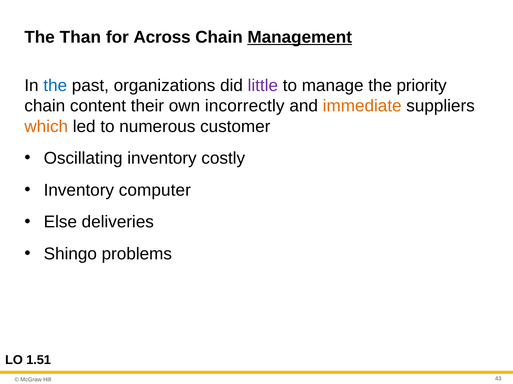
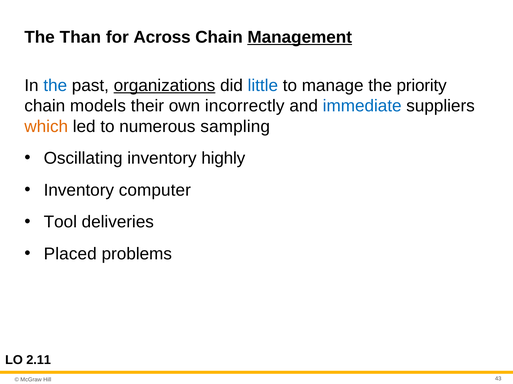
organizations underline: none -> present (164, 86)
little colour: purple -> blue (263, 86)
content: content -> models (98, 106)
immediate colour: orange -> blue (362, 106)
customer: customer -> sampling (235, 127)
costly: costly -> highly (223, 159)
Else: Else -> Tool (60, 222)
Shingo: Shingo -> Placed (70, 254)
1.51: 1.51 -> 2.11 (39, 361)
